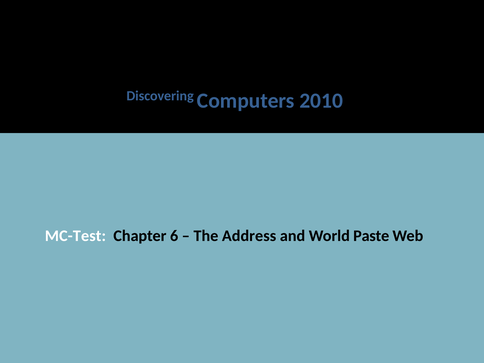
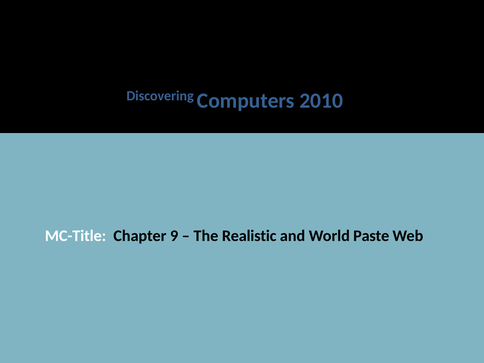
MC-Test: MC-Test -> MC-Title (76, 236)
6: 6 -> 9 (174, 236)
Address: Address -> Realistic (249, 236)
